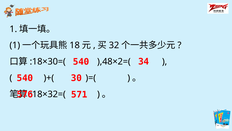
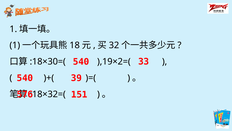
34: 34 -> 33 (144, 61)
),48×2=(: ),48×2=( -> ),19×2=( (114, 61)
30: 30 -> 39 (76, 78)
571: 571 -> 151 (79, 94)
